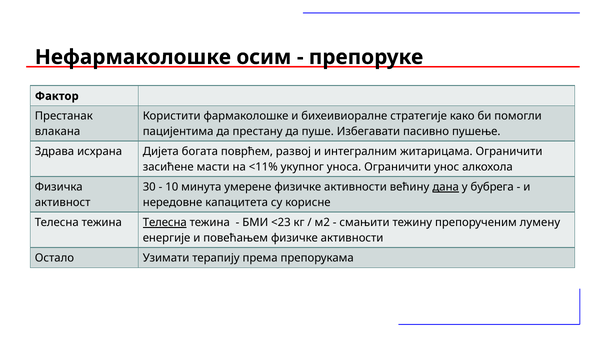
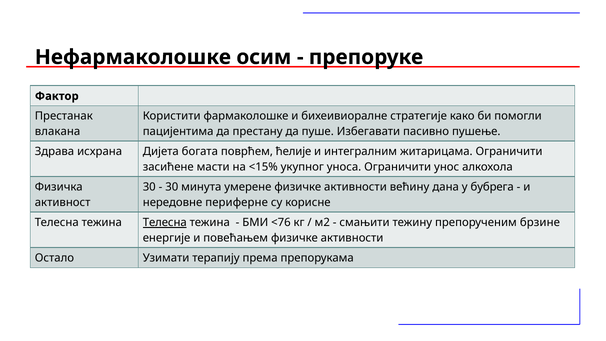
развој: развој -> ћелије (294, 152)
<11%: <11% -> <15% (263, 167)
10: 10 -> 30 (172, 187)
дана underline: present -> none (446, 187)
капацитета: капацитета -> периферне (237, 203)
<23: <23 -> <76 (281, 223)
лумену: лумену -> брзине (540, 223)
